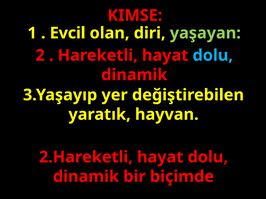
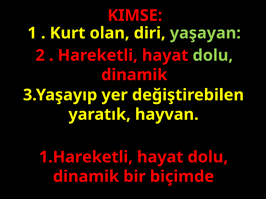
Evcil: Evcil -> Kurt (68, 33)
dolu colour: light blue -> light green (213, 56)
2.Hareketli: 2.Hareketli -> 1.Hareketli (86, 157)
